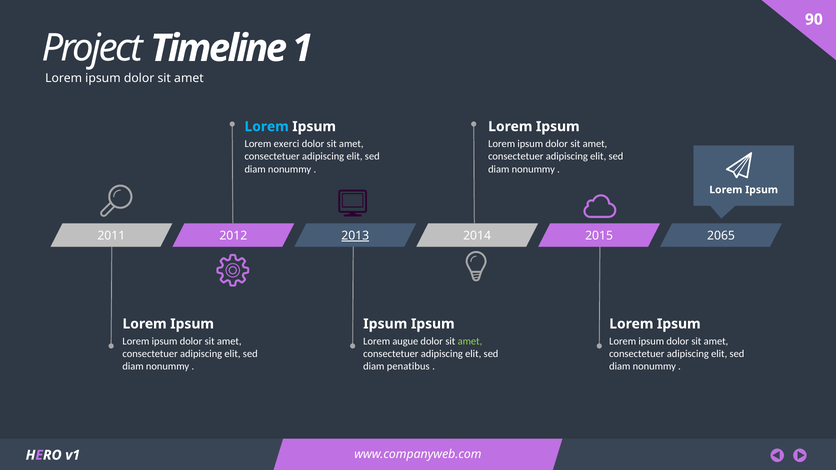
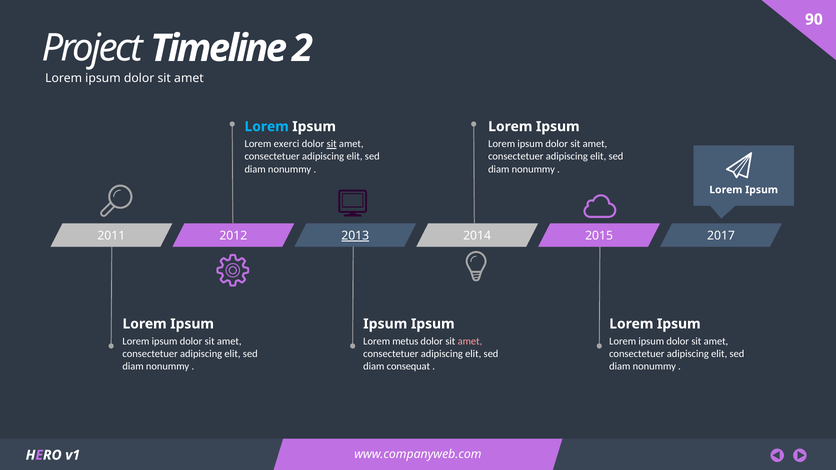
1: 1 -> 2 (302, 48)
sit underline: none -> present (332, 144)
2065: 2065 -> 2017 (721, 236)
augue: augue -> metus (405, 341)
amet colour: light green -> pink (470, 341)
penatibus: penatibus -> consequat (408, 367)
